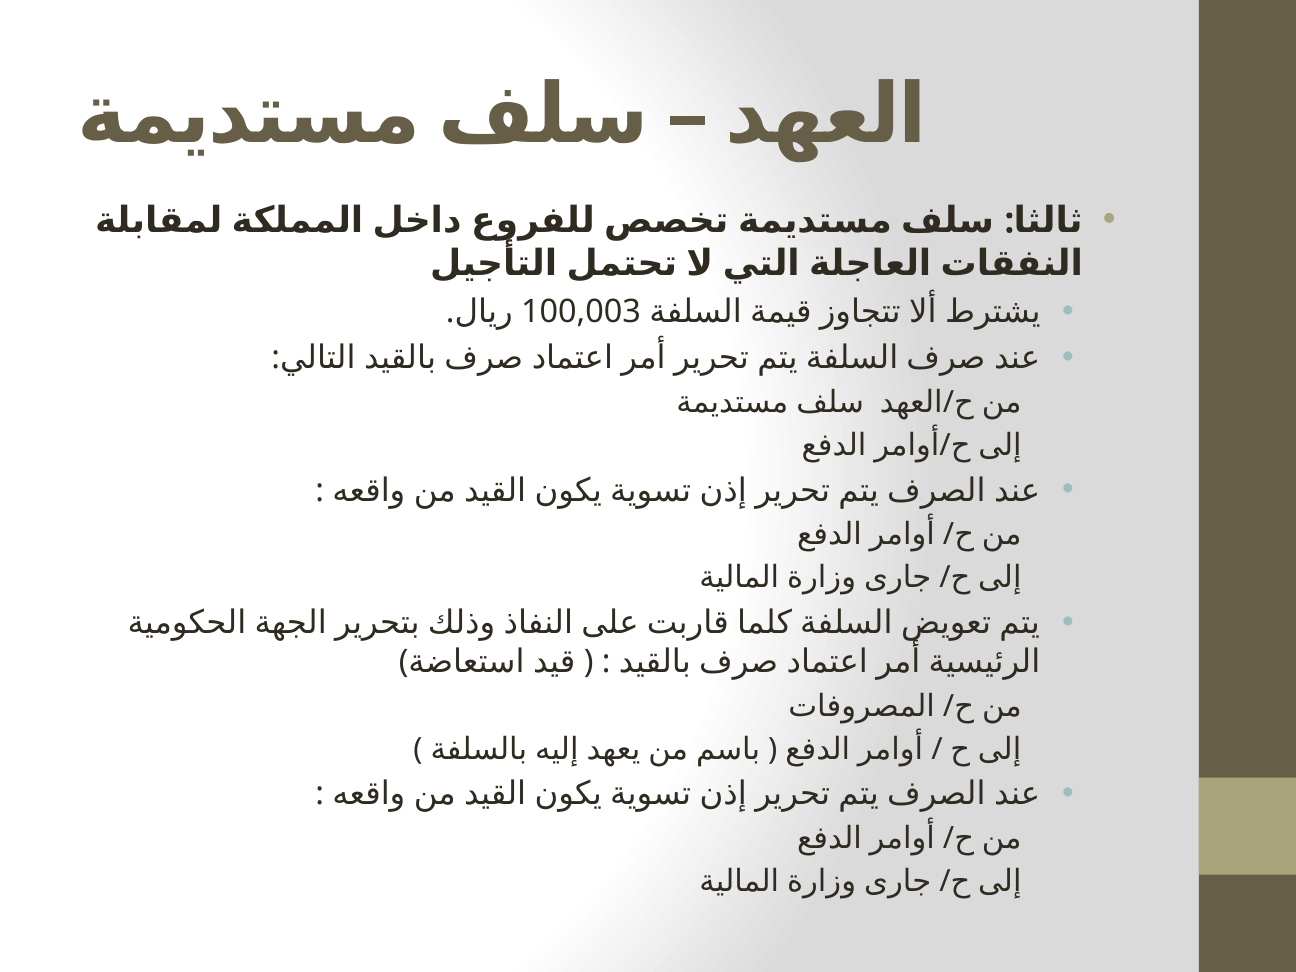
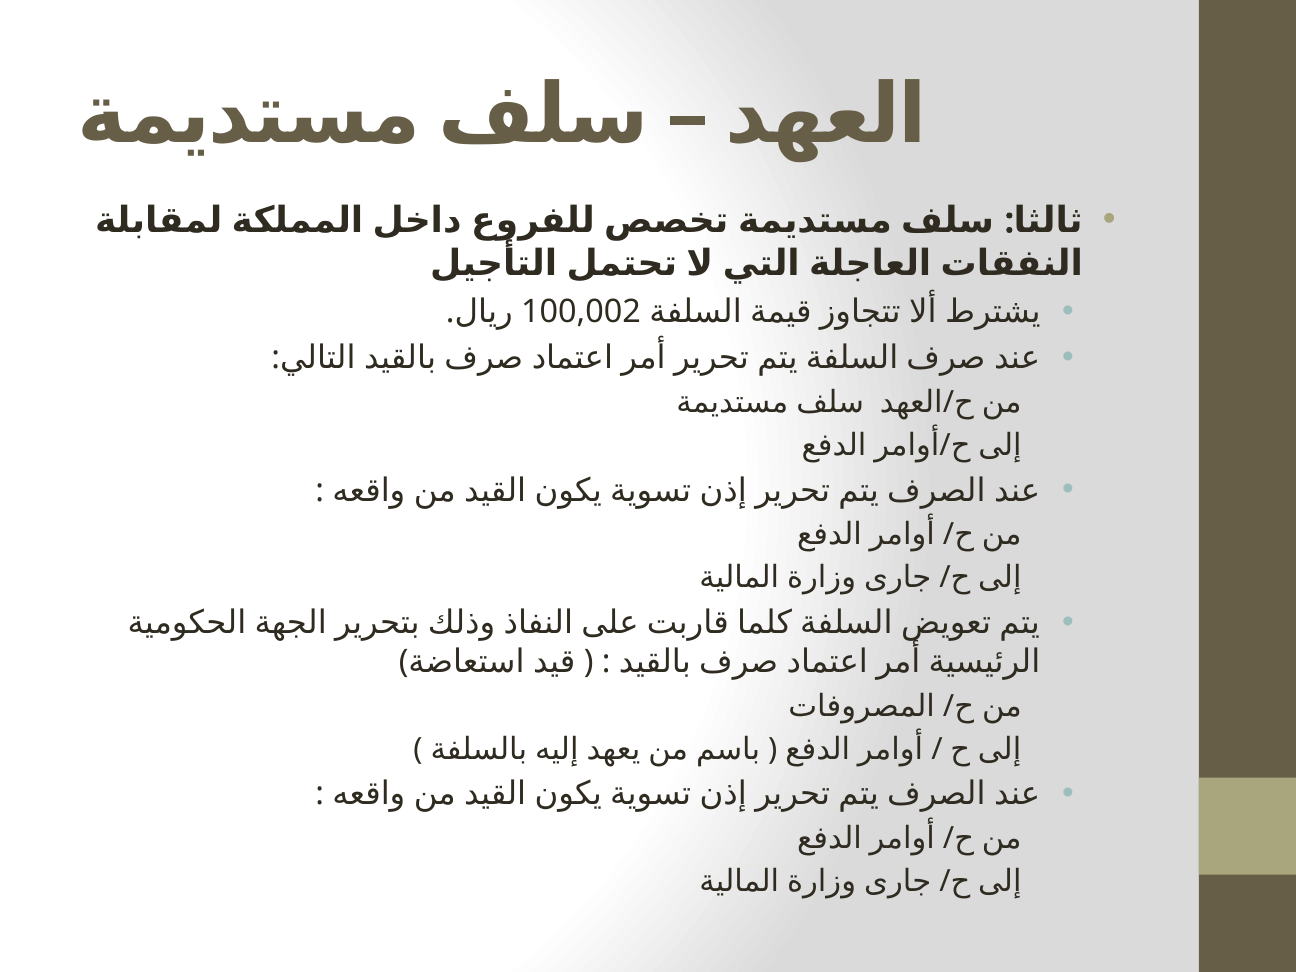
100,003: 100,003 -> 100,002 (581, 312)
